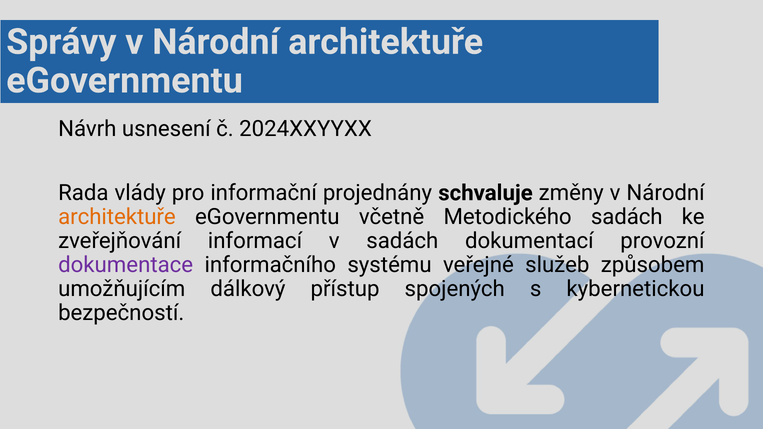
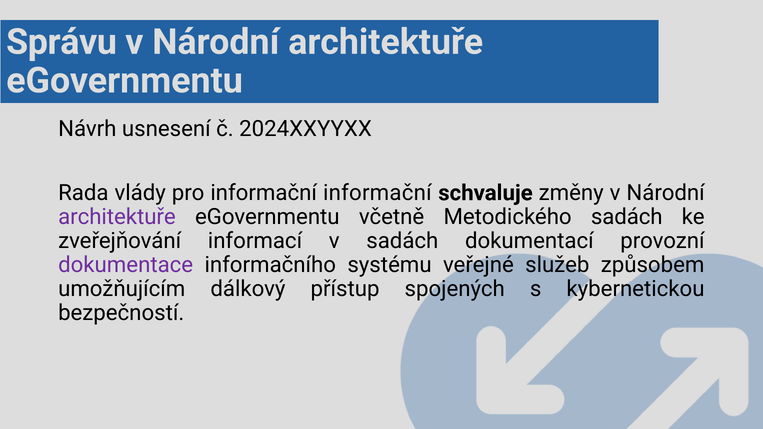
Správy: Správy -> Správu (61, 42)
informační projednány: projednány -> informační (377, 193)
architektuře colour: orange -> purple (117, 217)
